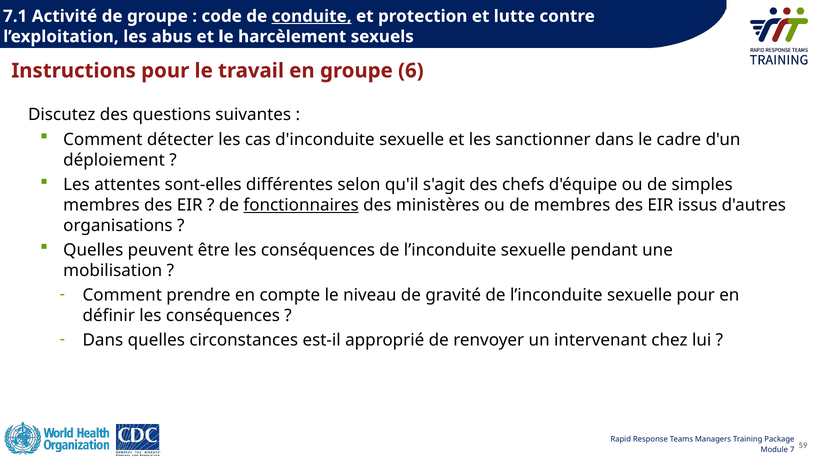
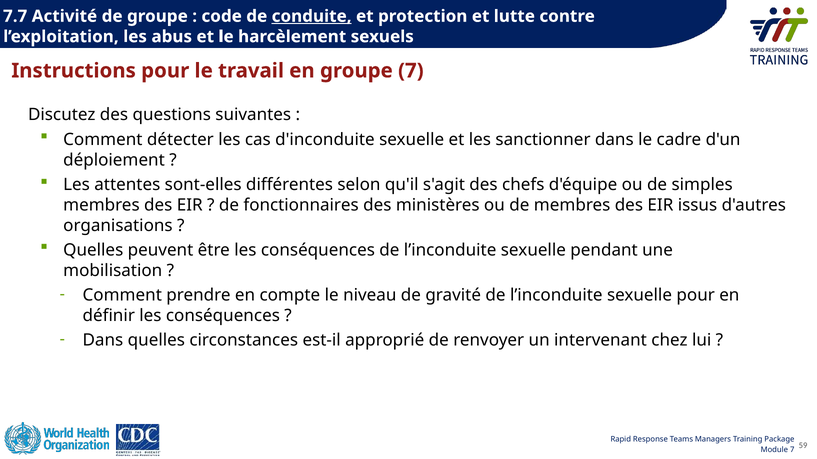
7.1: 7.1 -> 7.7 (15, 16)
groupe 6: 6 -> 7 (411, 71)
fonctionnaires underline: present -> none (301, 205)
